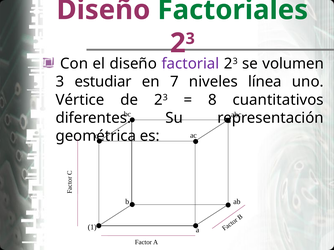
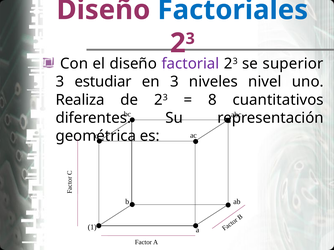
Factoriales colour: green -> blue (233, 10)
volumen: volumen -> superior (293, 64)
en 7: 7 -> 3 (174, 82)
línea: línea -> nivel (265, 82)
Vértice: Vértice -> Realiza (80, 100)
